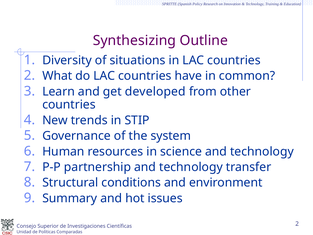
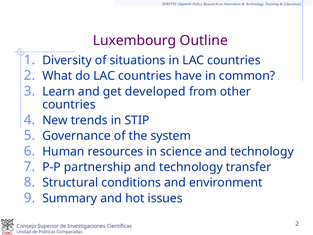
Synthesizing: Synthesizing -> Luxembourg (135, 41)
